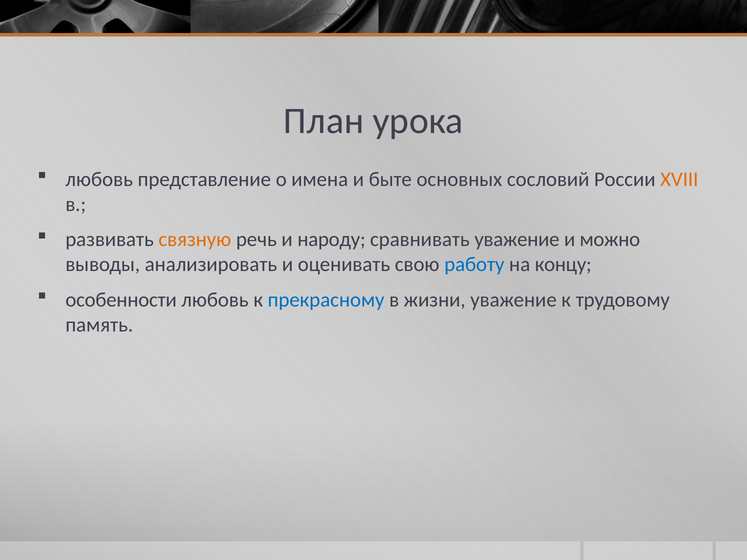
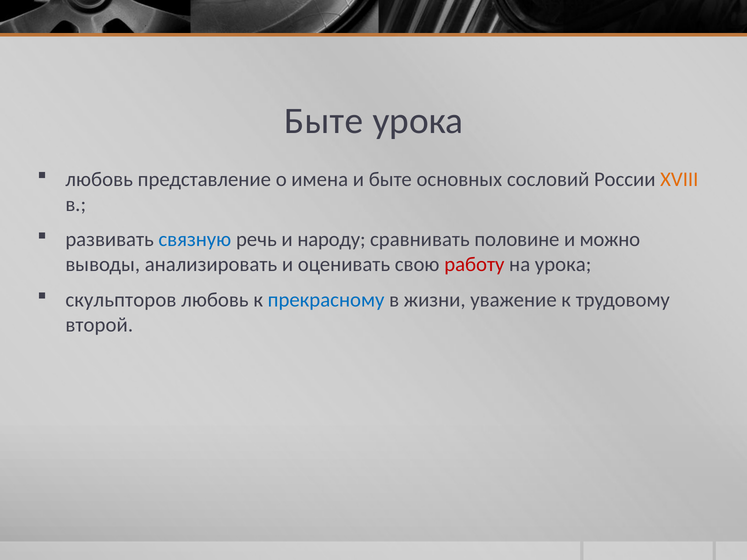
План: План -> Быте (324, 121)
связную colour: orange -> blue (195, 240)
сравнивать уважение: уважение -> половине (517, 240)
работу colour: blue -> red (474, 265)
на концу: концу -> урока (563, 265)
особенности: особенности -> скульпторов (121, 300)
память: память -> второй (99, 325)
